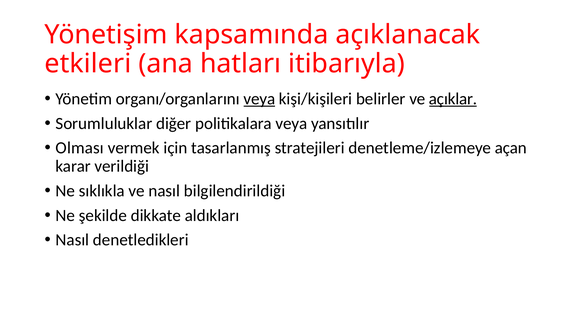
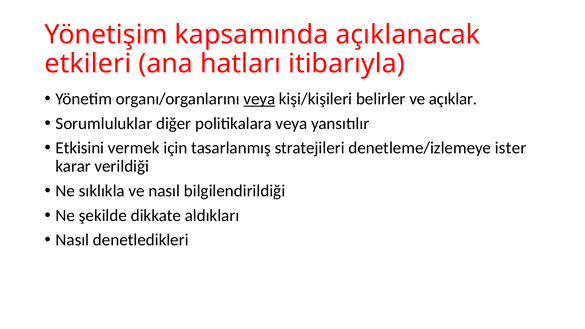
açıklar underline: present -> none (453, 99)
Olması: Olması -> Etkisini (80, 148)
açan: açan -> ister (511, 148)
